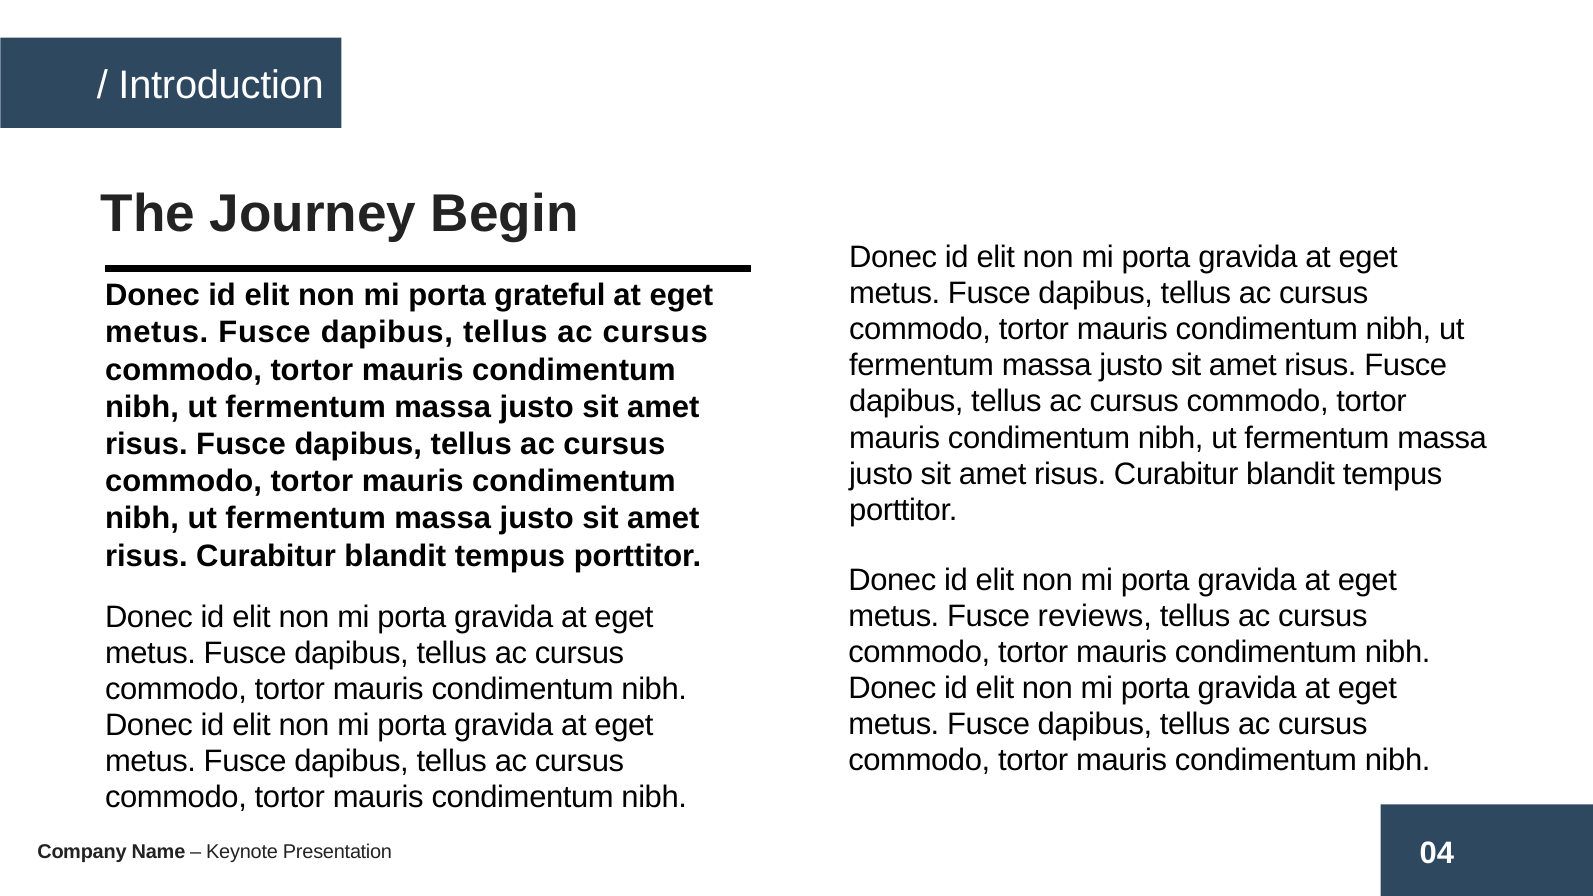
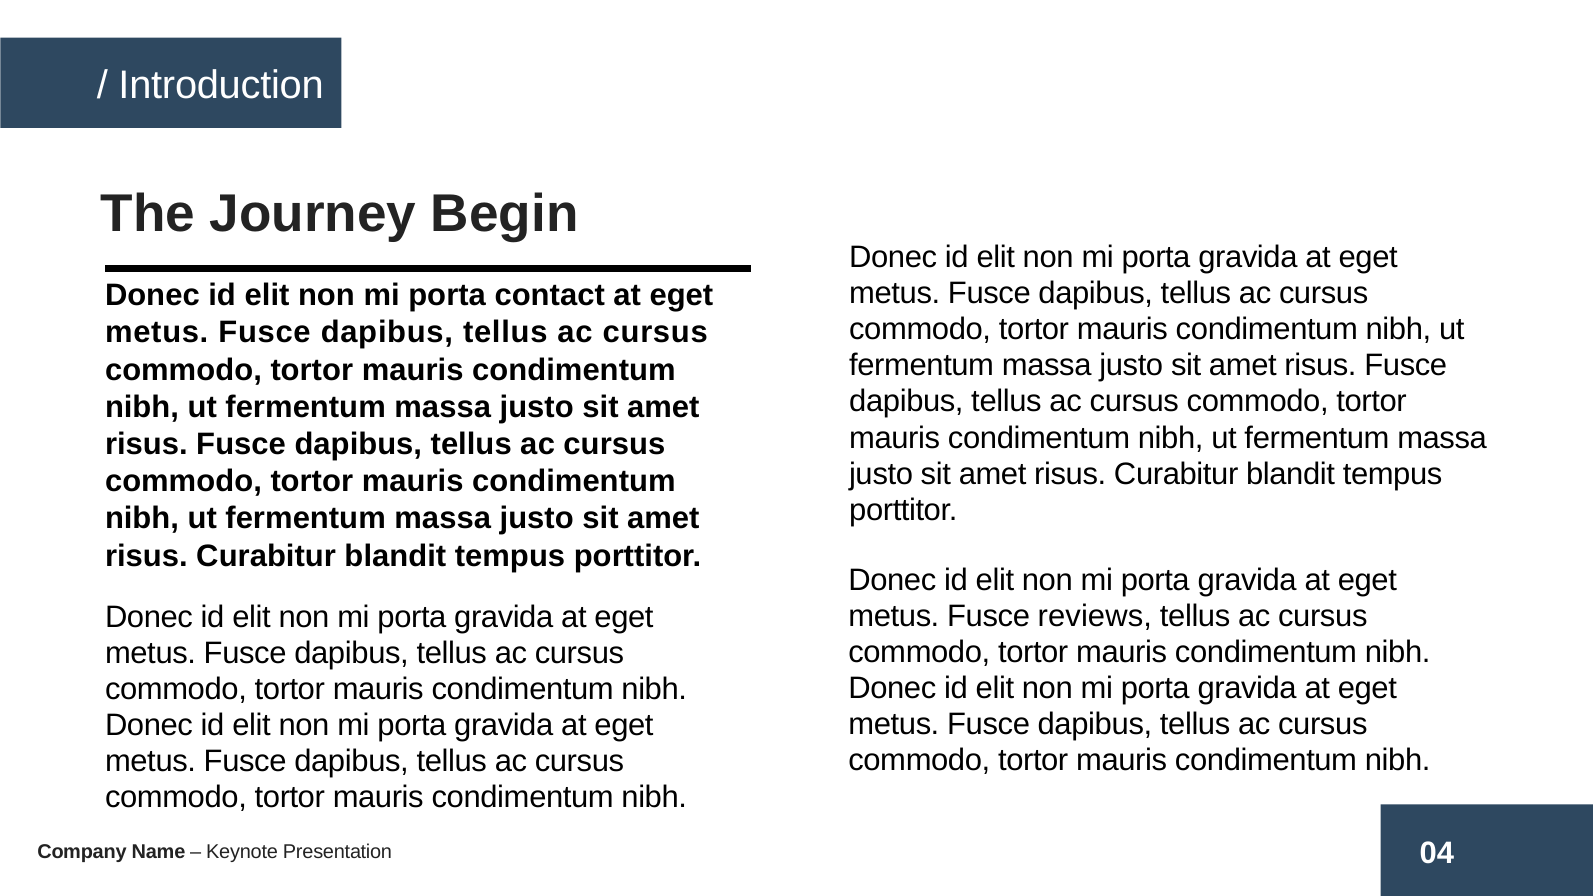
grateful: grateful -> contact (550, 296)
